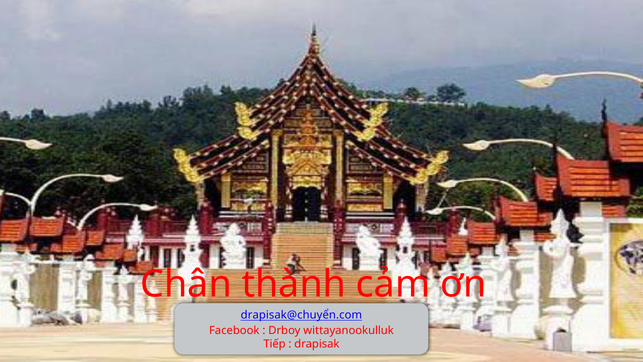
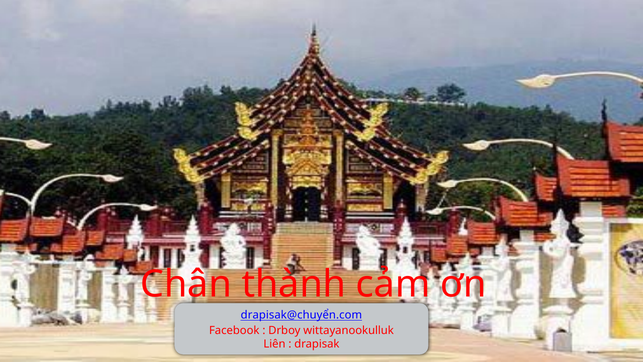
Tiếp: Tiếp -> Liên (274, 344)
